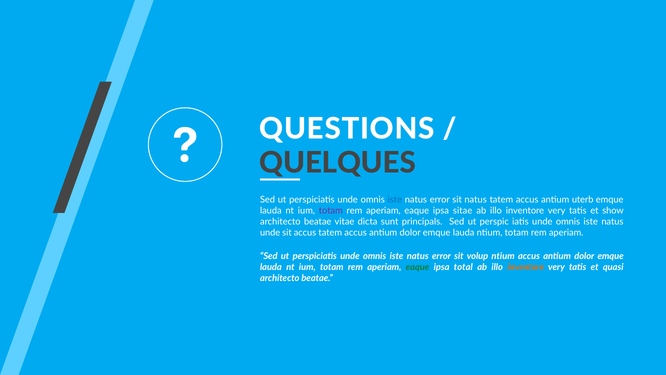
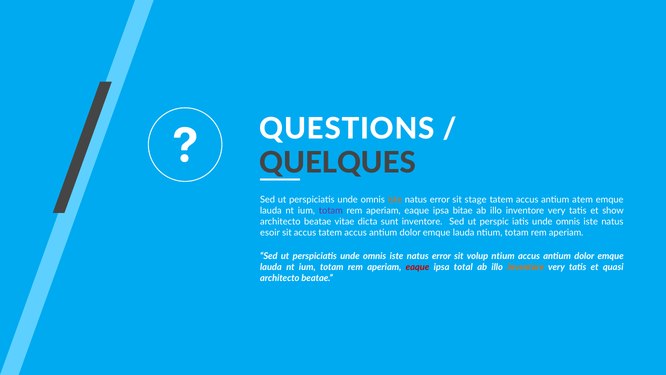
iste colour: blue -> orange (395, 200)
sit natus: natus -> stage (476, 200)
uterb: uterb -> atem (583, 200)
sitae: sitae -> bitae (463, 211)
sunt principals: principals -> inventore (422, 222)
unde: unde -> esoir (270, 233)
eaque colour: green -> red (417, 267)
